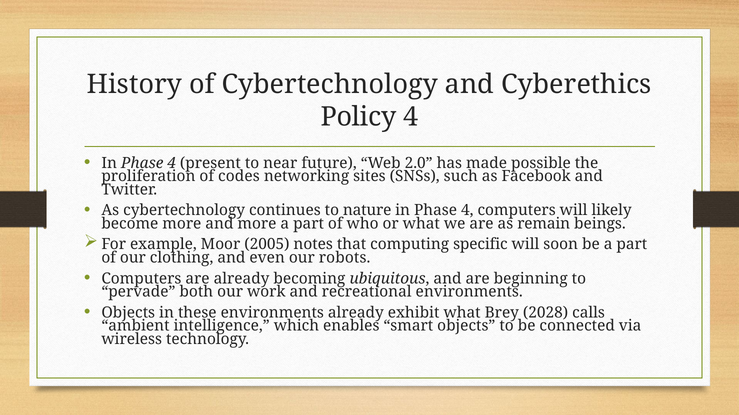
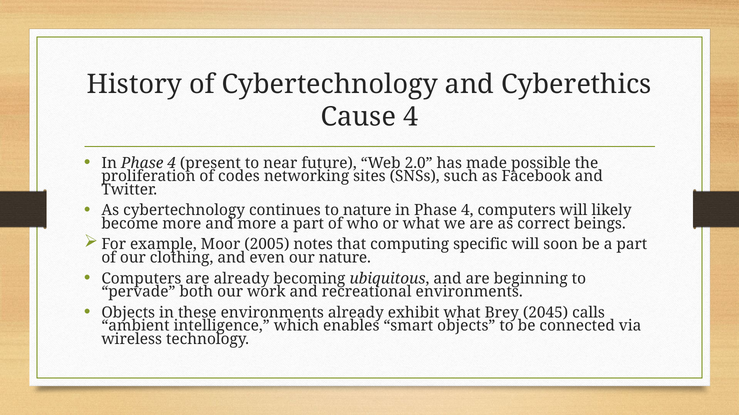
Policy: Policy -> Cause (358, 117)
remain: remain -> correct (544, 224)
our robots: robots -> nature (345, 258)
2028: 2028 -> 2045 (546, 313)
